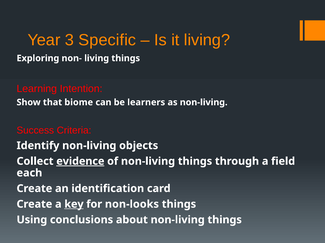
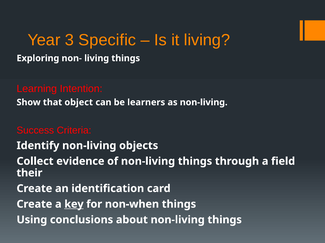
biome: biome -> object (79, 103)
evidence underline: present -> none (80, 162)
each: each -> their (29, 173)
non-looks: non-looks -> non-when (132, 205)
